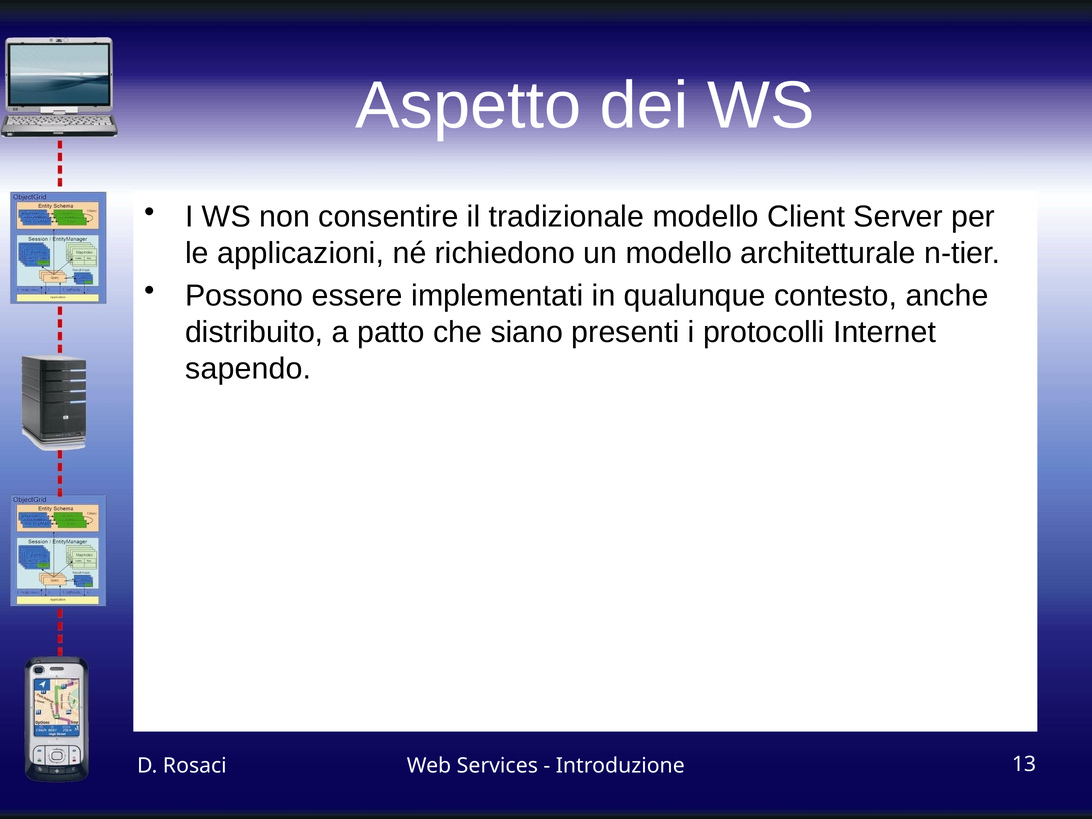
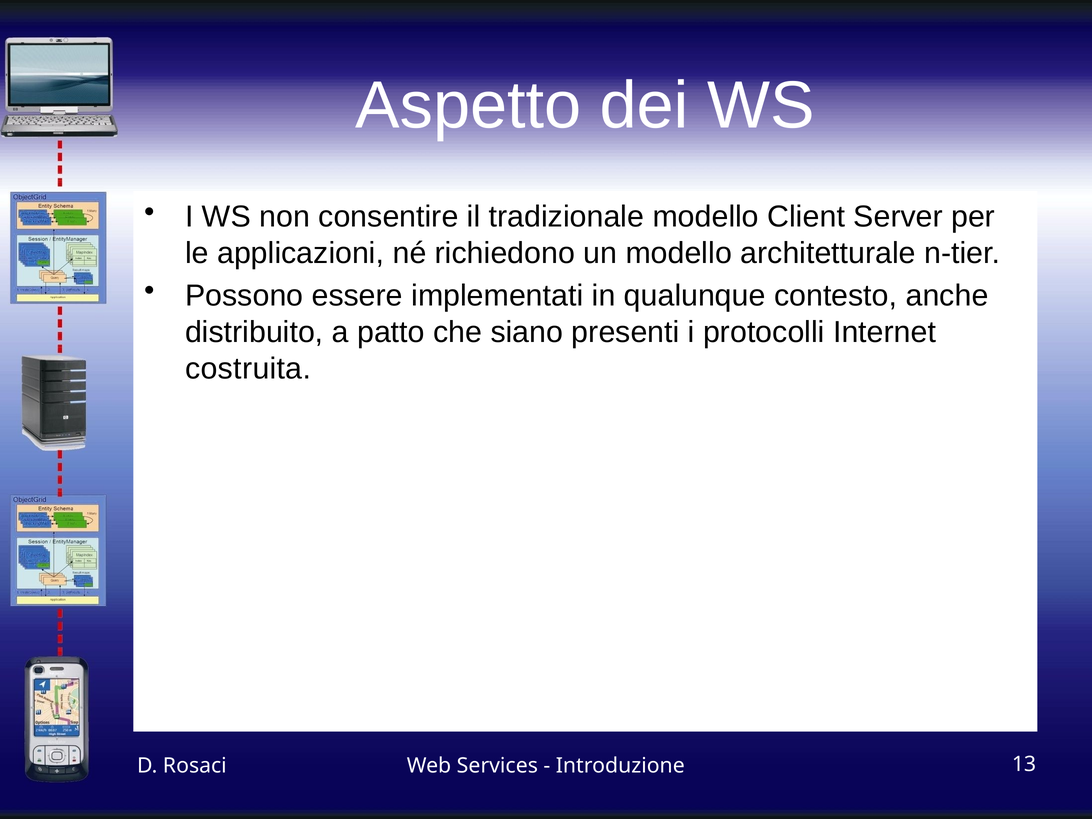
sapendo: sapendo -> costruita (248, 369)
